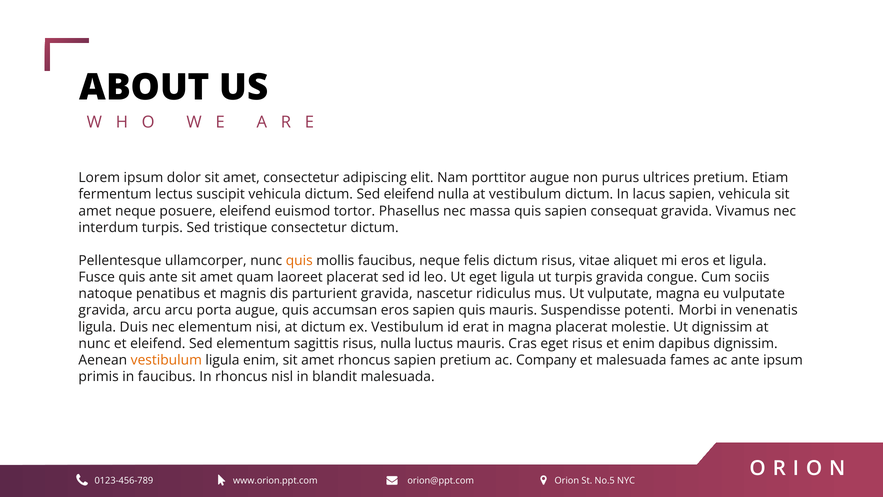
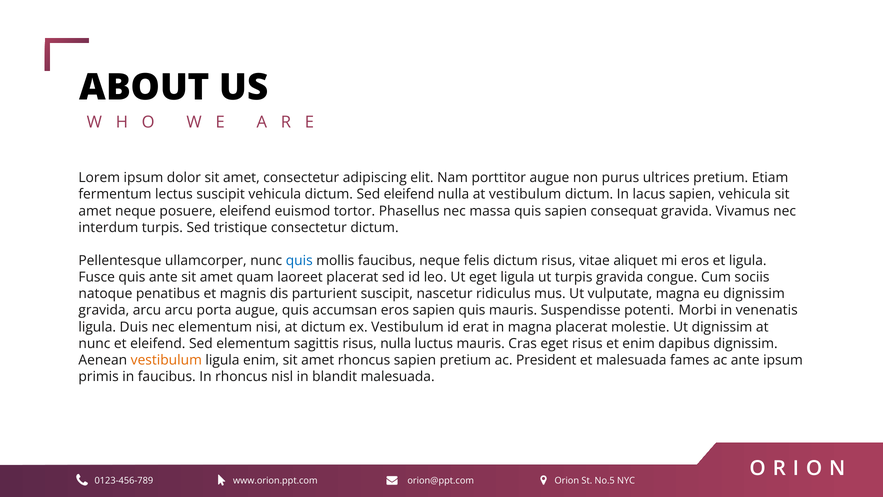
quis colour: orange -> blue (299, 261)
parturient gravida: gravida -> suscipit (387, 294)
eu vulputate: vulputate -> dignissim (754, 294)
Company: Company -> President (546, 360)
